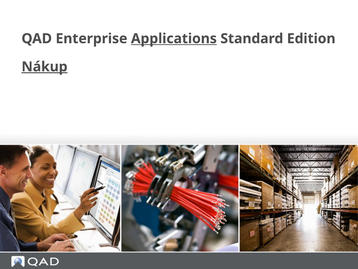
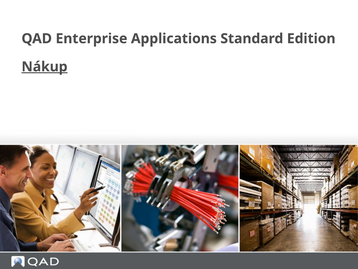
Applications underline: present -> none (174, 39)
